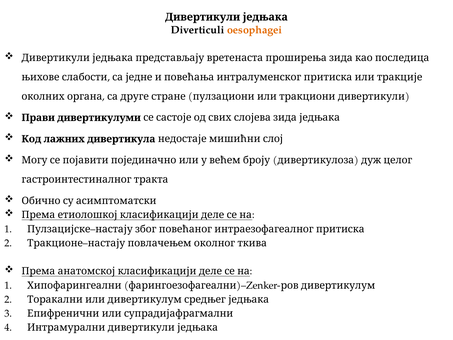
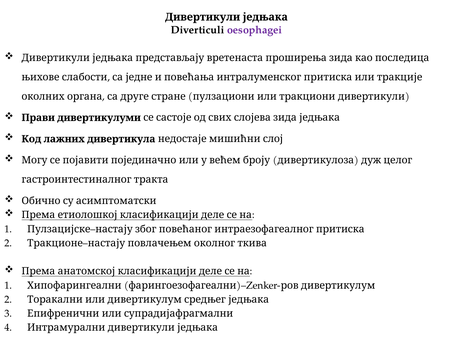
oesophagei colour: orange -> purple (255, 30)
